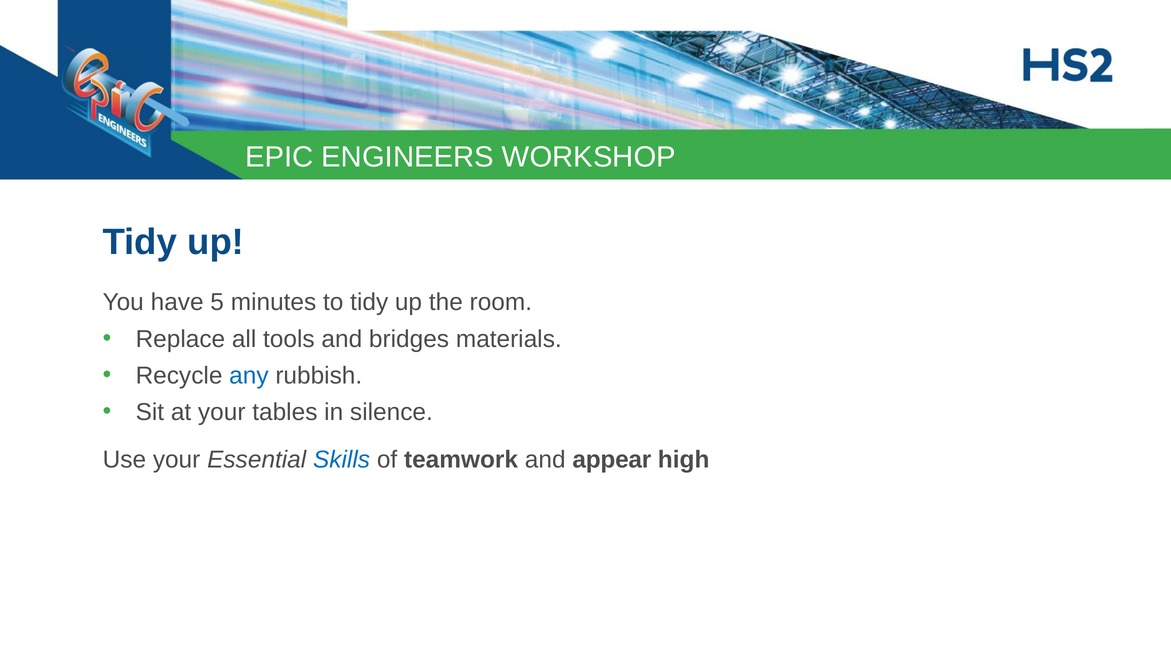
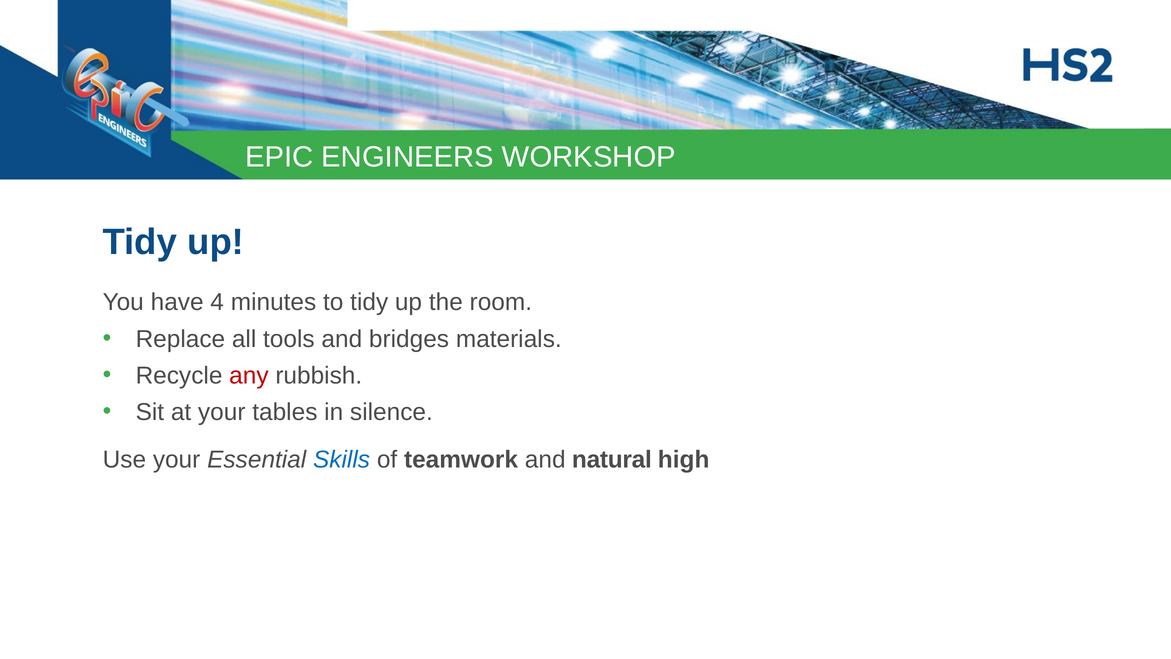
5: 5 -> 4 (217, 302)
any colour: blue -> red (249, 375)
appear: appear -> natural (612, 460)
